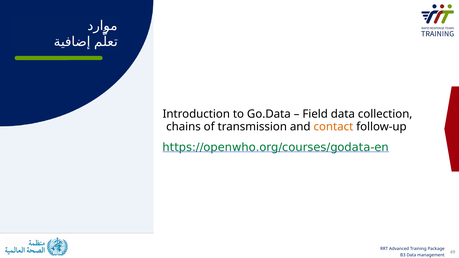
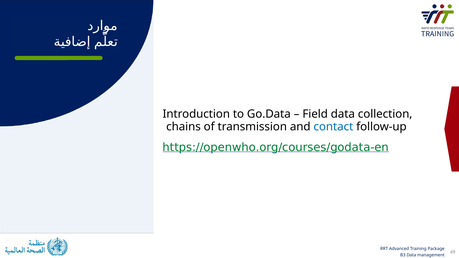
contact colour: orange -> blue (333, 127)
